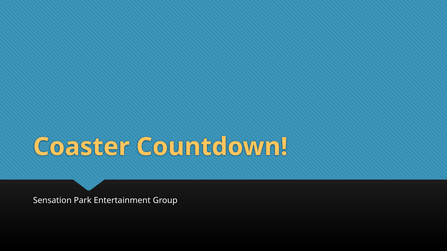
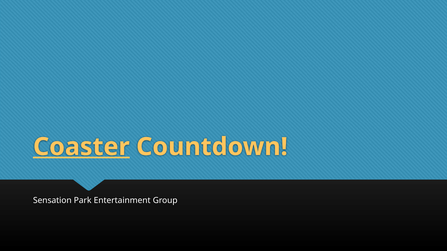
Coaster underline: none -> present (81, 147)
